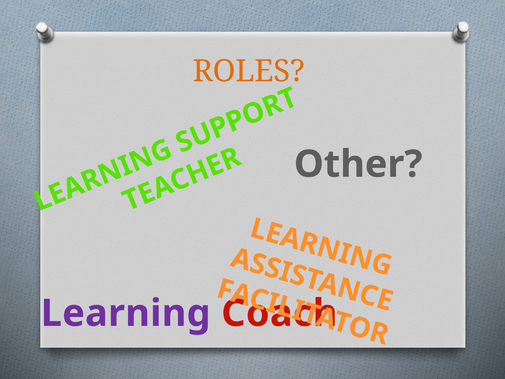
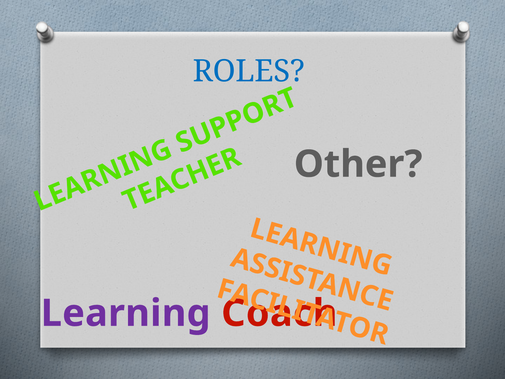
ROLES colour: orange -> blue (249, 71)
